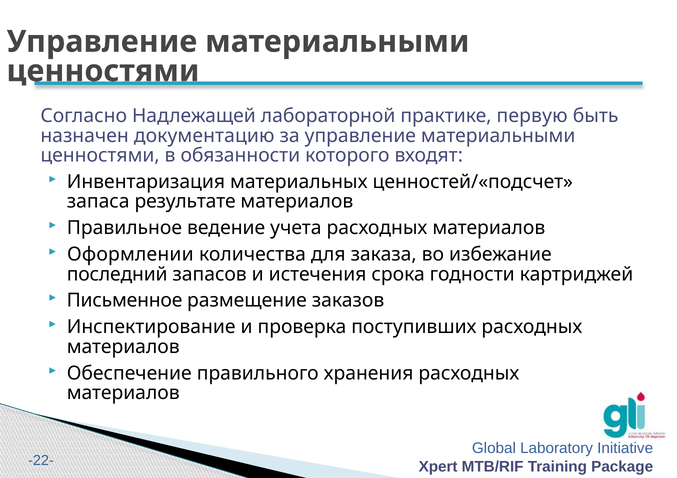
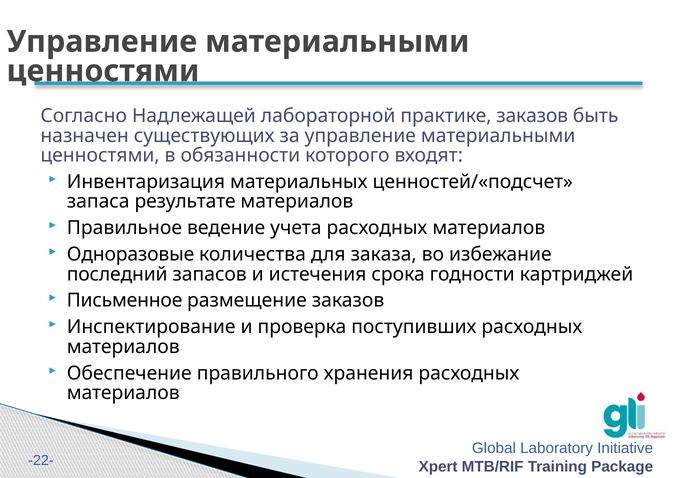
практике первую: первую -> заказов (532, 116)
документацию: документацию -> существующих (204, 136)
Оформлении: Оформлении -> Одноразовые (131, 254)
